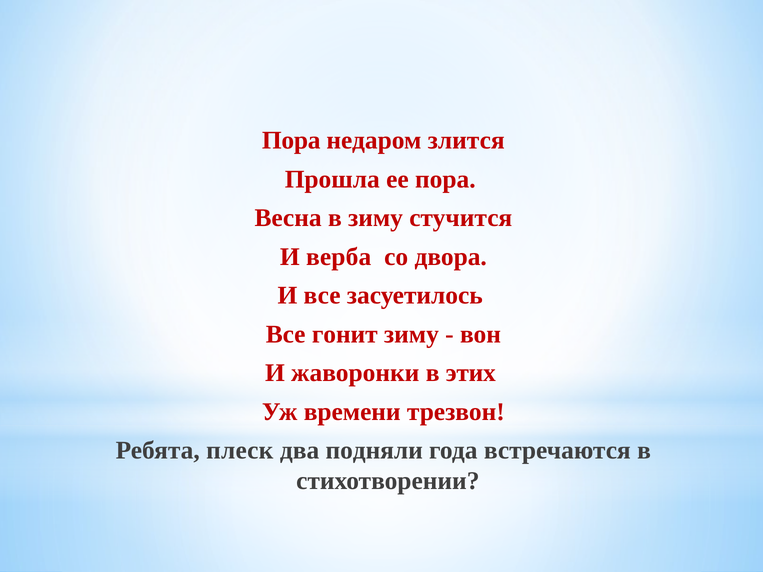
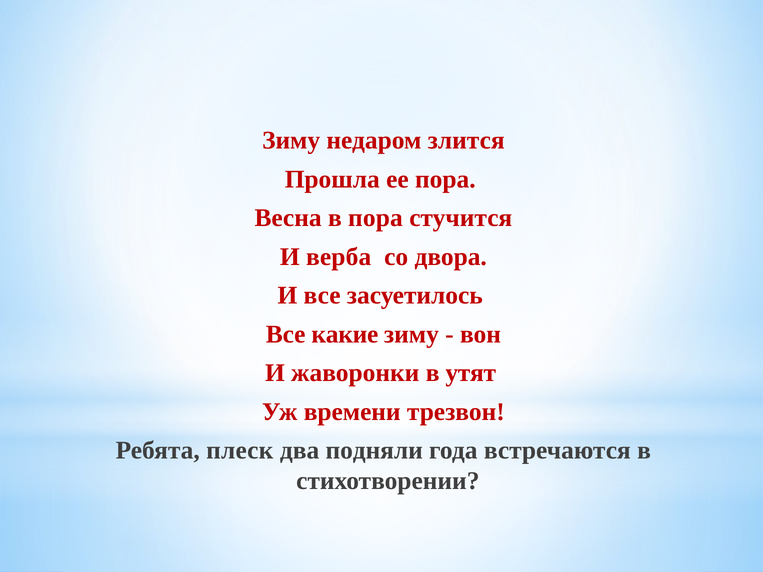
Пора: Пора -> Зиму (291, 141)
в зиму: зиму -> пора (375, 218)
гонит: гонит -> какие (345, 334)
этих: этих -> утят (471, 373)
